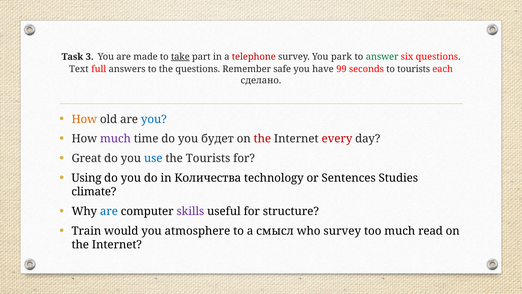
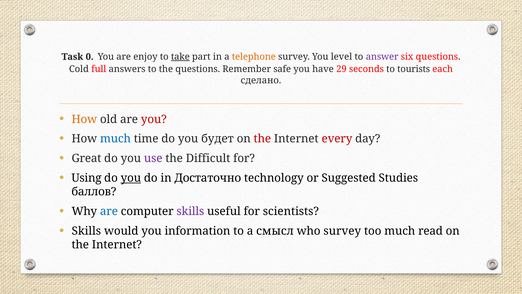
3: 3 -> 0 (90, 57)
made: made -> enjoy (145, 57)
telephone colour: red -> orange (254, 57)
park: park -> level (341, 57)
answer colour: green -> purple (382, 57)
Text: Text -> Cold (79, 69)
99: 99 -> 29 (341, 69)
you colour: blue -> red (154, 119)
much colour: purple -> blue (115, 139)
use colour: blue -> purple (153, 158)
the Tourists: Tourists -> Difficult (208, 158)
you underline: none -> present (131, 178)
Количества: Количества -> Достаточно (208, 178)
Sentences: Sentences -> Suggested (349, 178)
climate: climate -> баллов (94, 192)
structure: structure -> scientists (291, 211)
Train: Train -> Skills (86, 231)
atmosphere: atmosphere -> information (197, 231)
